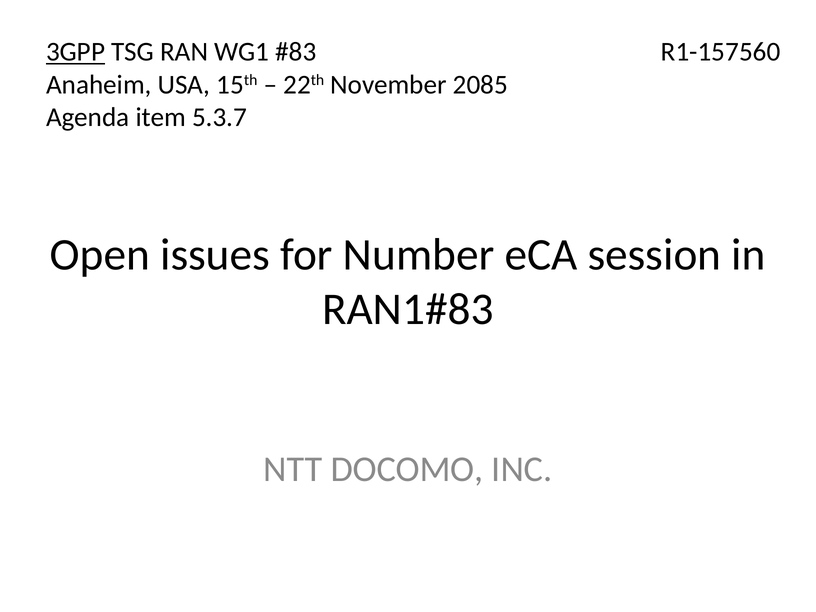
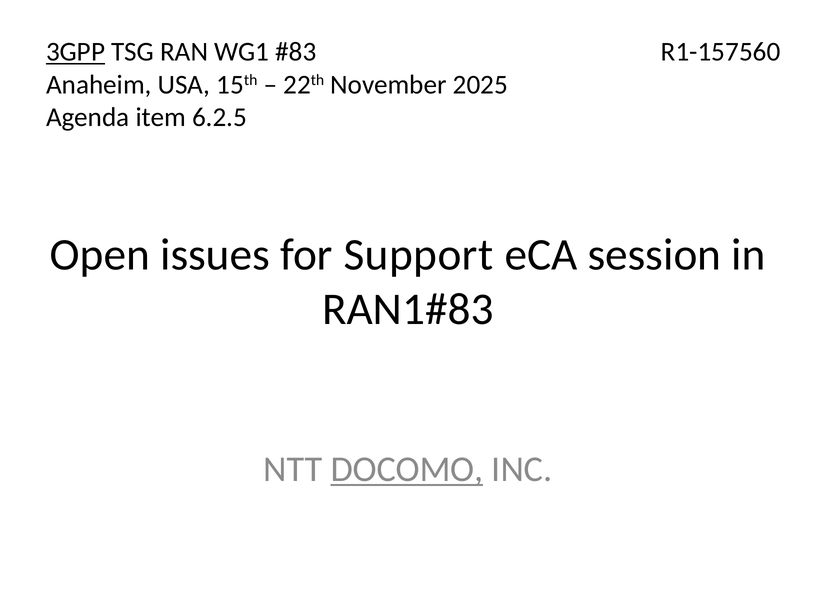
2085: 2085 -> 2025 (480, 85)
5.3.7: 5.3.7 -> 6.2.5 (220, 117)
Number: Number -> Support (418, 255)
DOCOMO underline: none -> present (407, 469)
